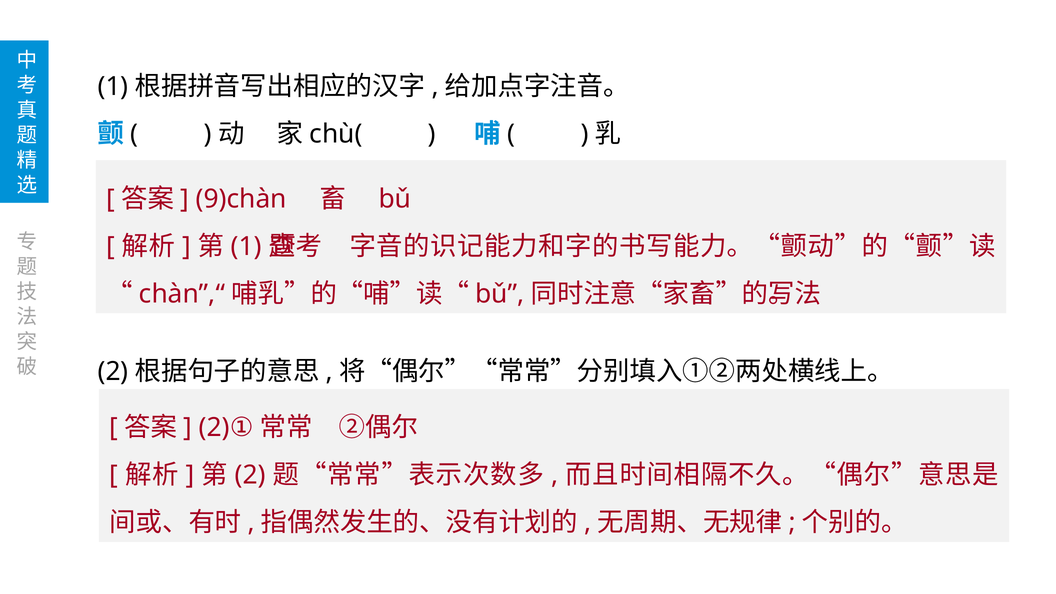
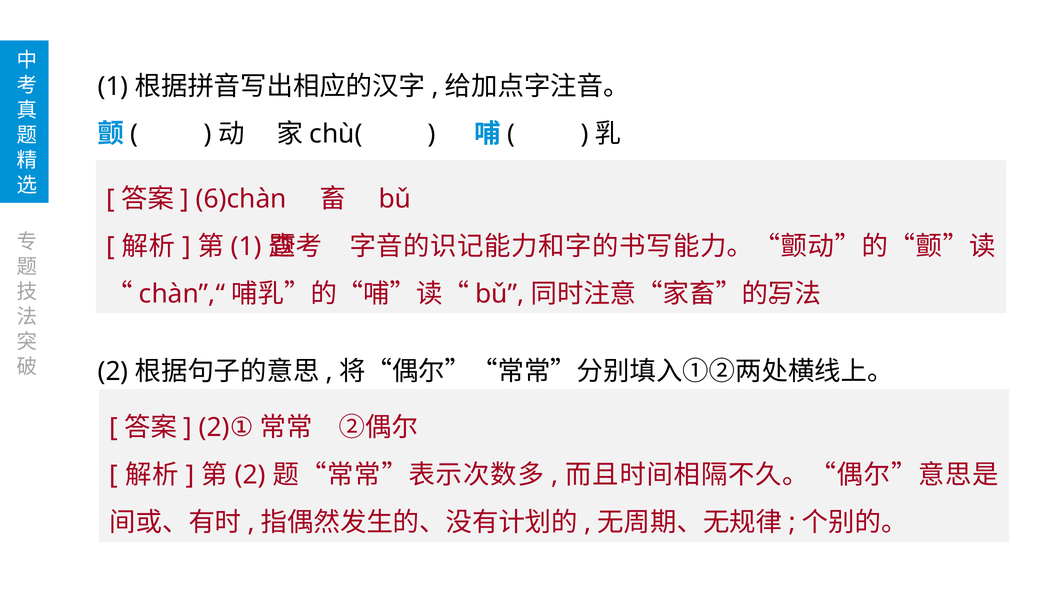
9)chàn: 9)chàn -> 6)chàn (241, 199)
